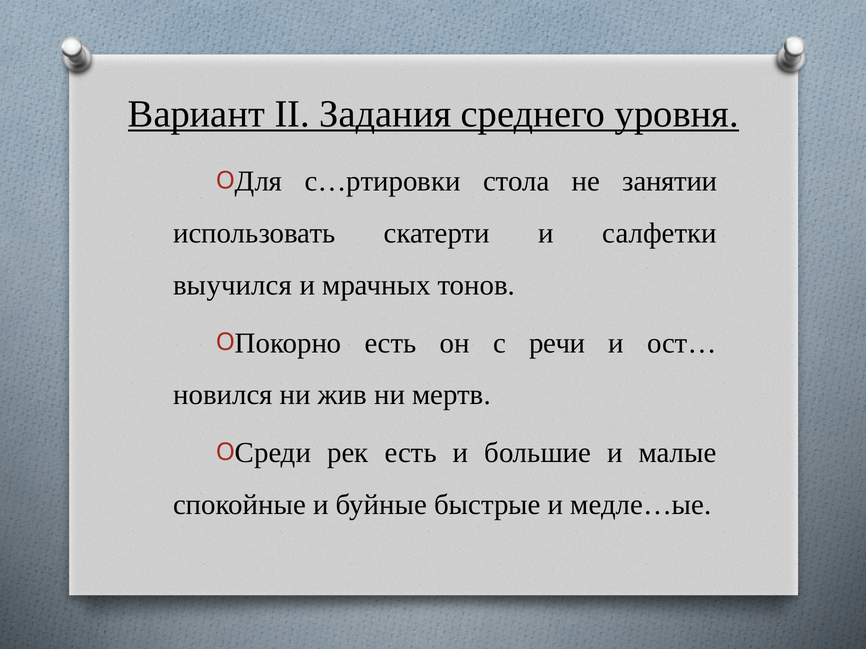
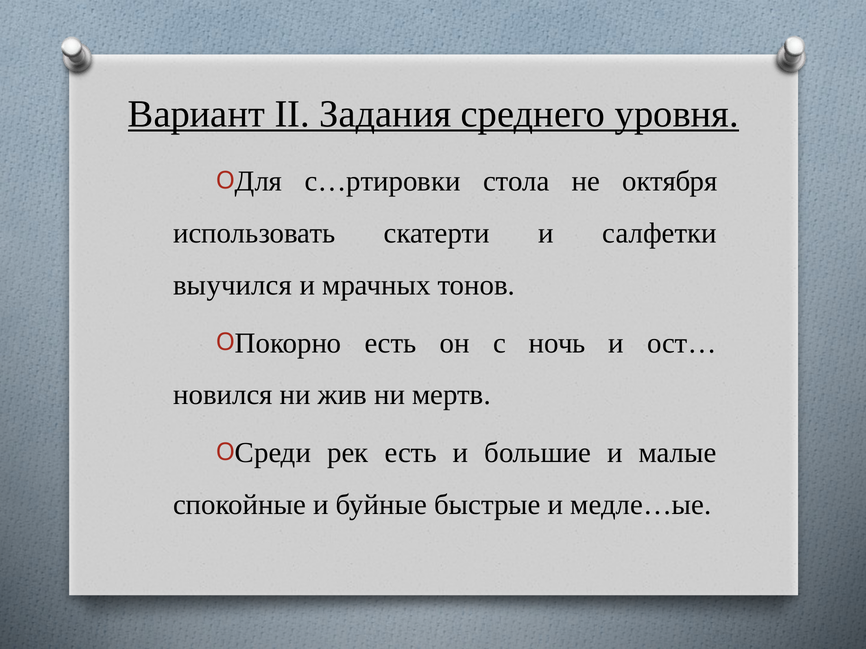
занятии: занятии -> октября (670, 182)
речи: речи -> ночь (557, 343)
